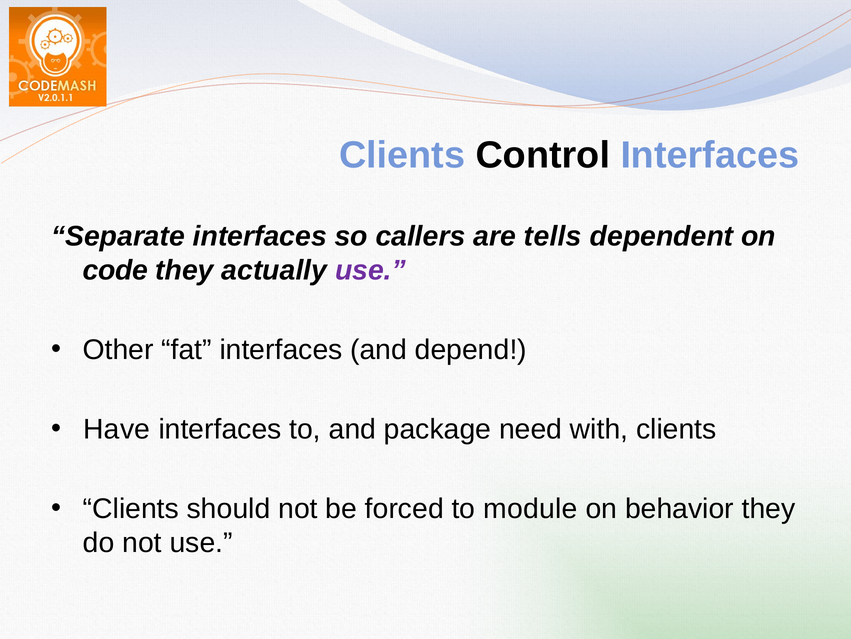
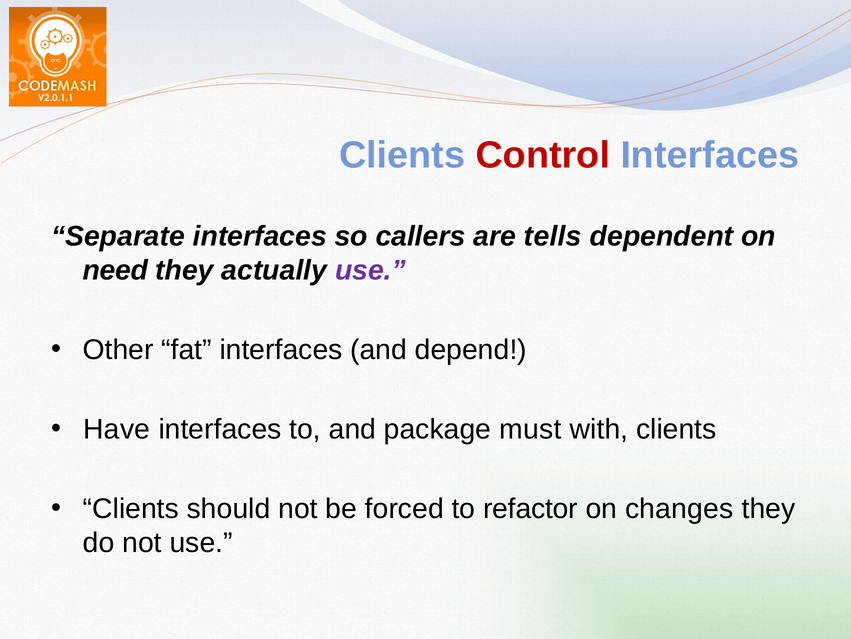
Control colour: black -> red (543, 155)
code: code -> need (115, 270)
need: need -> must (530, 429)
module: module -> refactor (531, 508)
behavior: behavior -> changes (679, 508)
